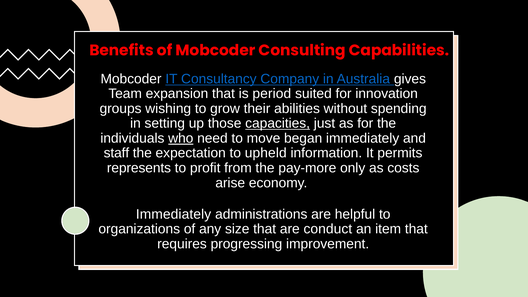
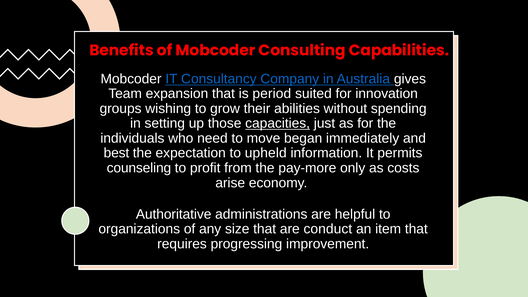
who underline: present -> none (181, 138)
staff: staff -> best (116, 153)
represents: represents -> counseling (139, 168)
Immediately: Immediately -> Authoritative (174, 214)
